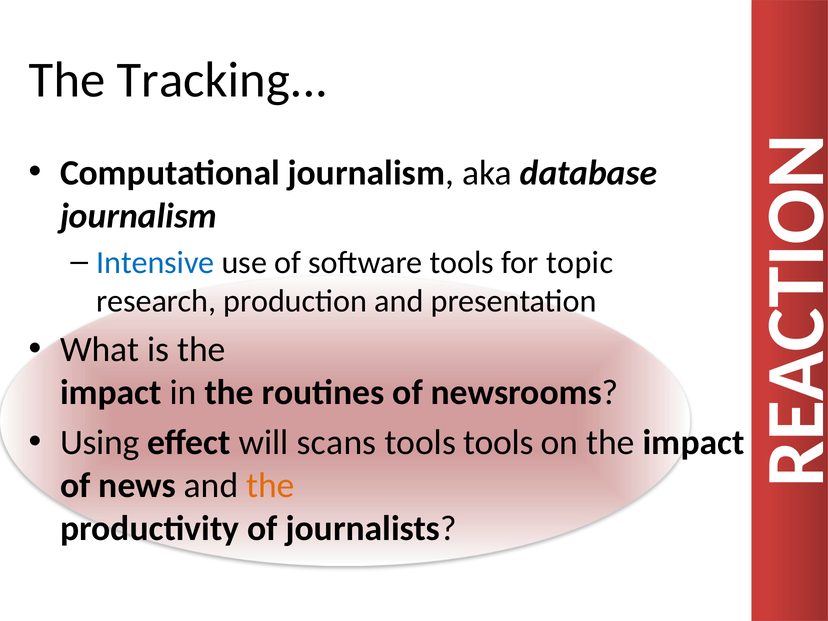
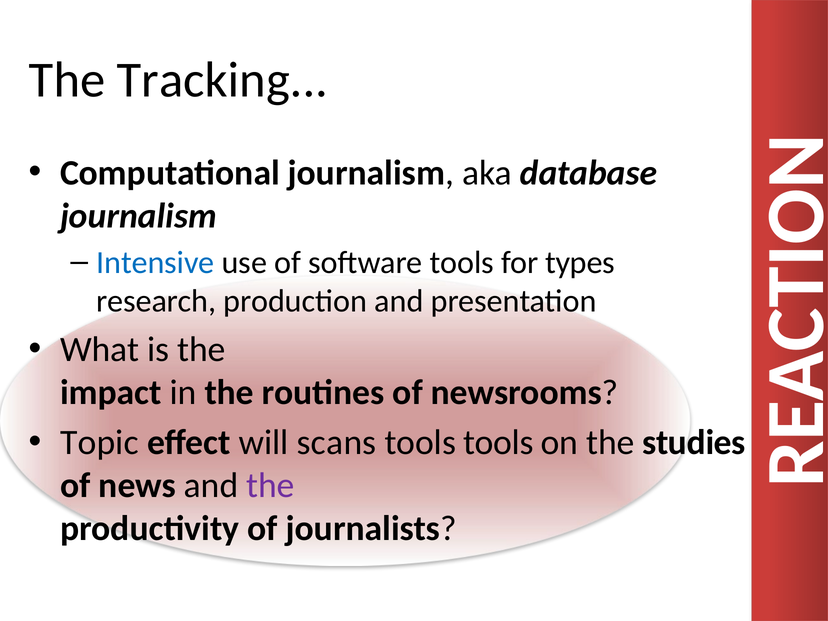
topic: topic -> types (580, 263)
Using: Using -> Topic (99, 443)
on the impact: impact -> studies (694, 443)
the colour: orange -> purple (270, 485)
